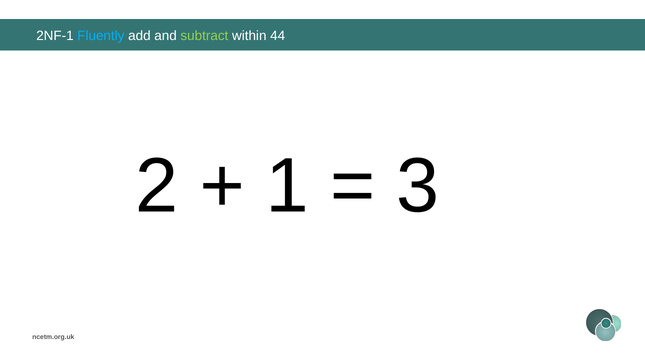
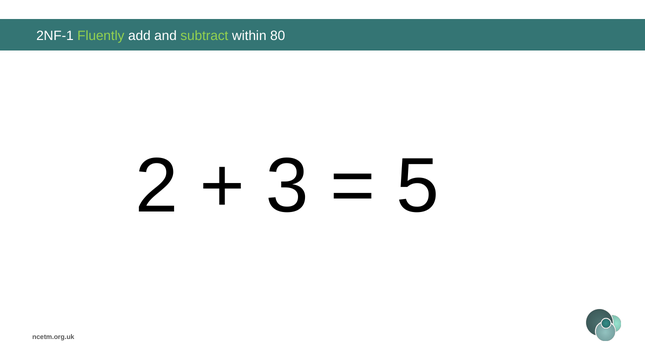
Fluently colour: light blue -> light green (101, 36)
44: 44 -> 80 (278, 36)
1: 1 -> 3 (287, 186)
3: 3 -> 5 (418, 186)
